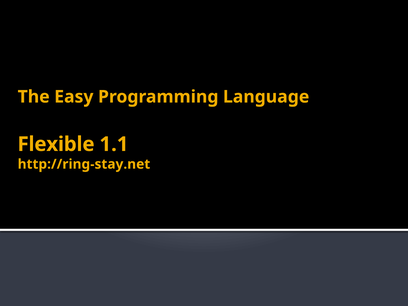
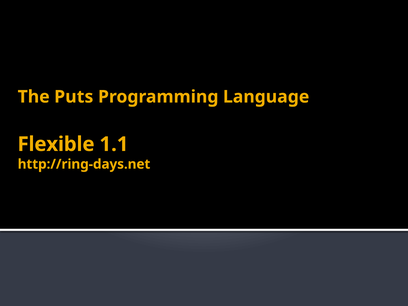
Easy: Easy -> Puts (74, 97)
http://ring-stay.net: http://ring-stay.net -> http://ring-days.net (84, 164)
